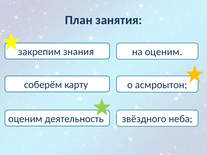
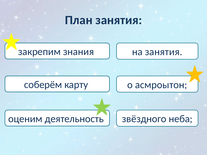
на оценим: оценим -> занятия (164, 52)
